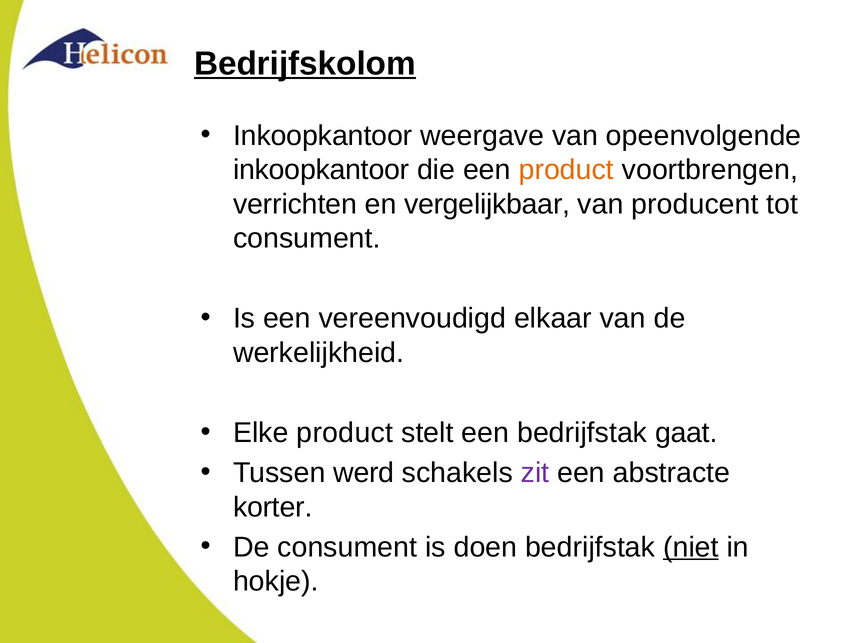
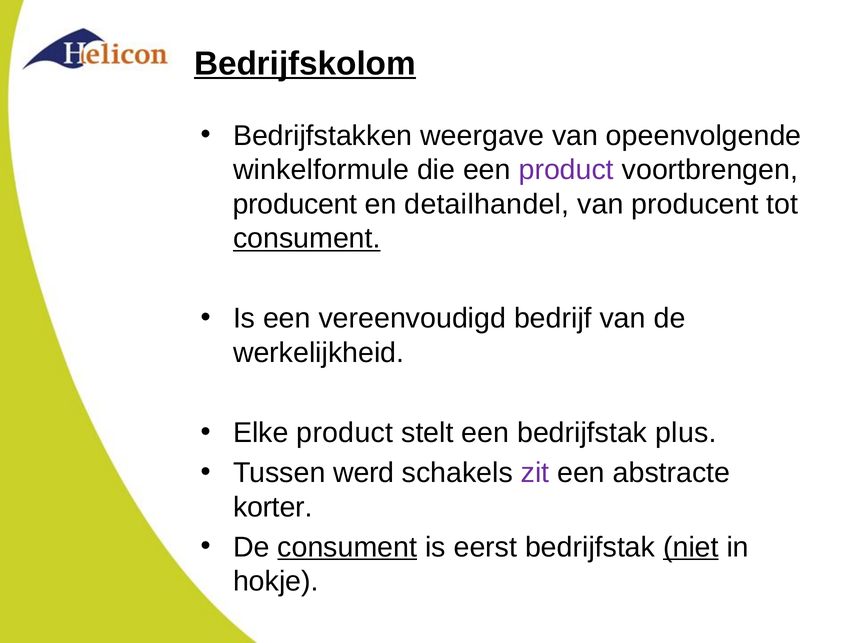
Inkoopkantoor: Inkoopkantoor -> Bedrijfstakken (323, 136)
inkoopkantoor: inkoopkantoor -> winkelformule (321, 170)
product colour: orange -> purple (566, 170)
verrichten: verrichten -> producent (295, 204)
vergelijkbaar: vergelijkbaar -> detailhandel (487, 204)
consument underline: none -> present (307, 238)
elkaar: elkaar -> bedrijf (553, 318)
gaat: gaat -> plus (686, 433)
consument underline: none -> present (347, 547)
doen: doen -> eerst (485, 547)
